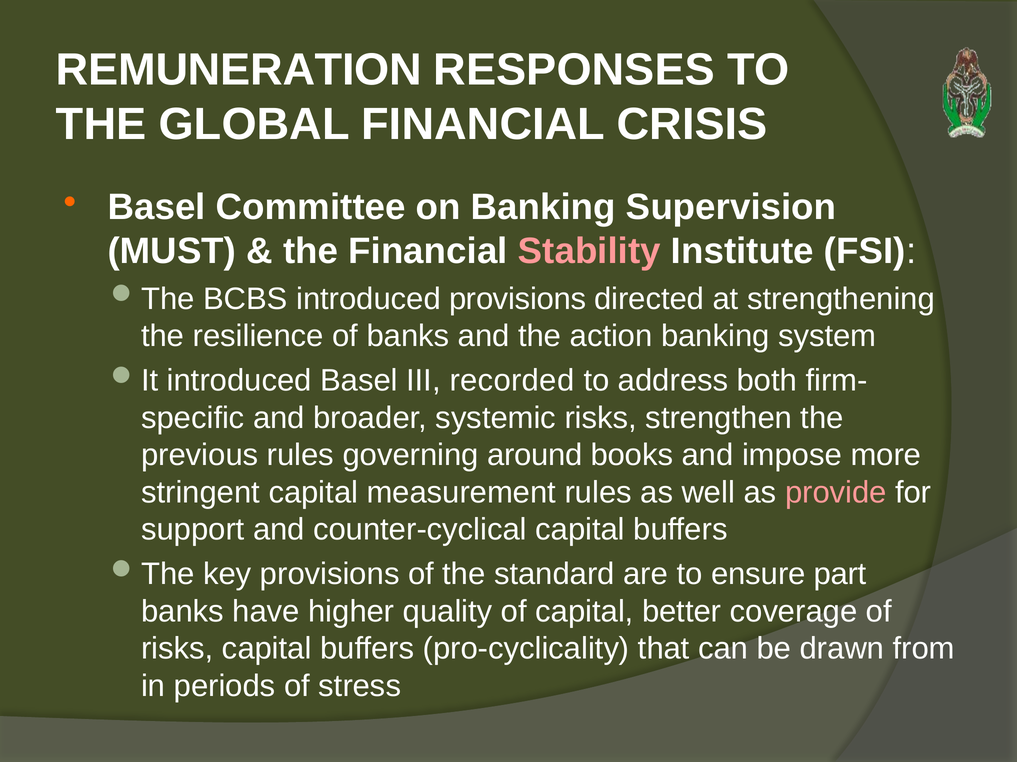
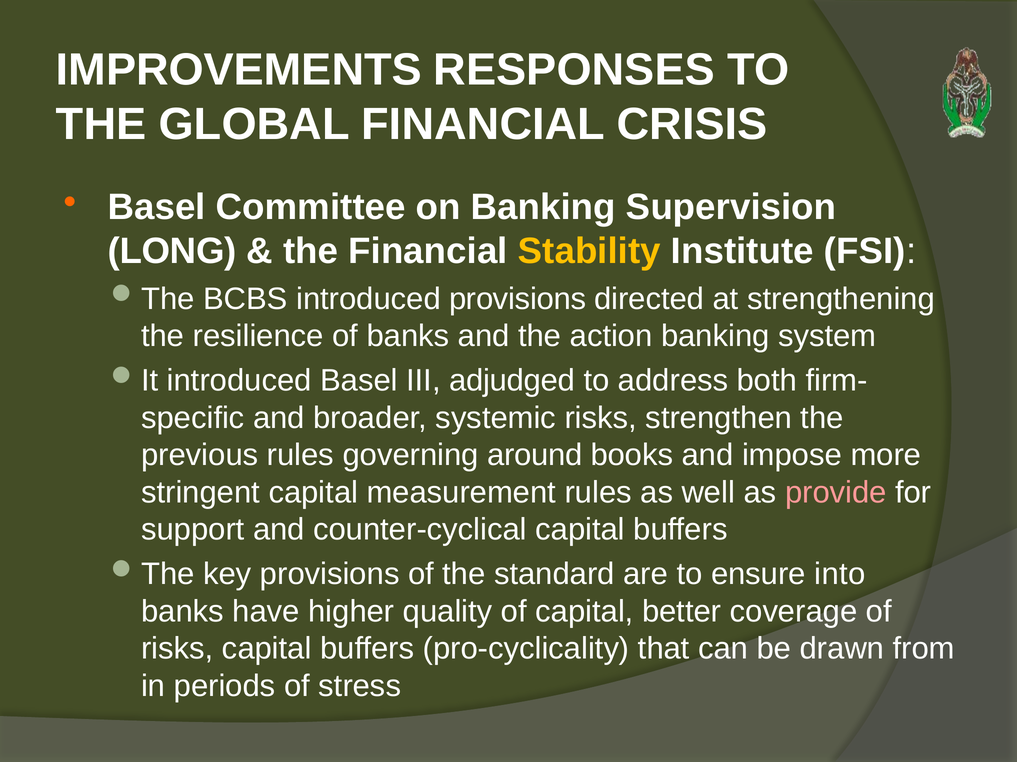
REMUNERATION: REMUNERATION -> IMPROVEMENTS (239, 70)
MUST: MUST -> LONG (172, 252)
Stability colour: pink -> yellow (589, 252)
recorded: recorded -> adjudged (512, 381)
part: part -> into (840, 575)
